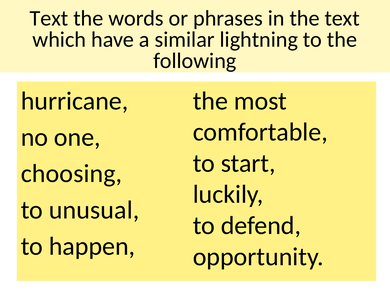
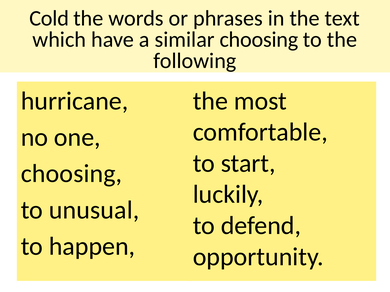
Text: Text -> Cold (49, 18)
similar lightning: lightning -> choosing (259, 40)
